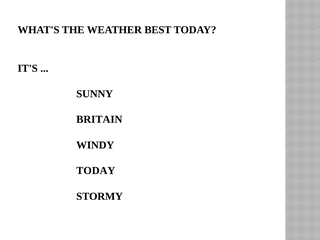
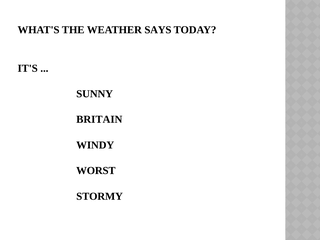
BEST: BEST -> SAYS (158, 30)
TODAY: TODAY -> WORST (96, 171)
